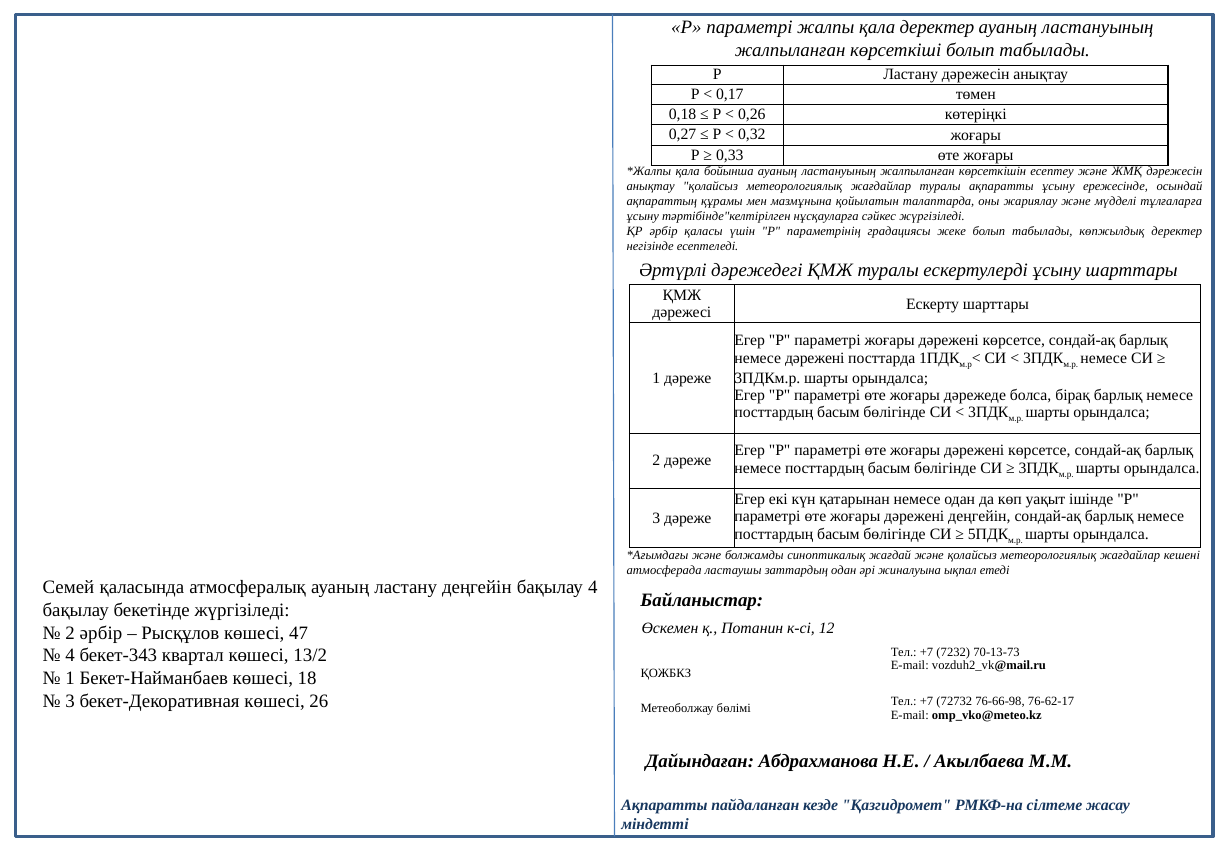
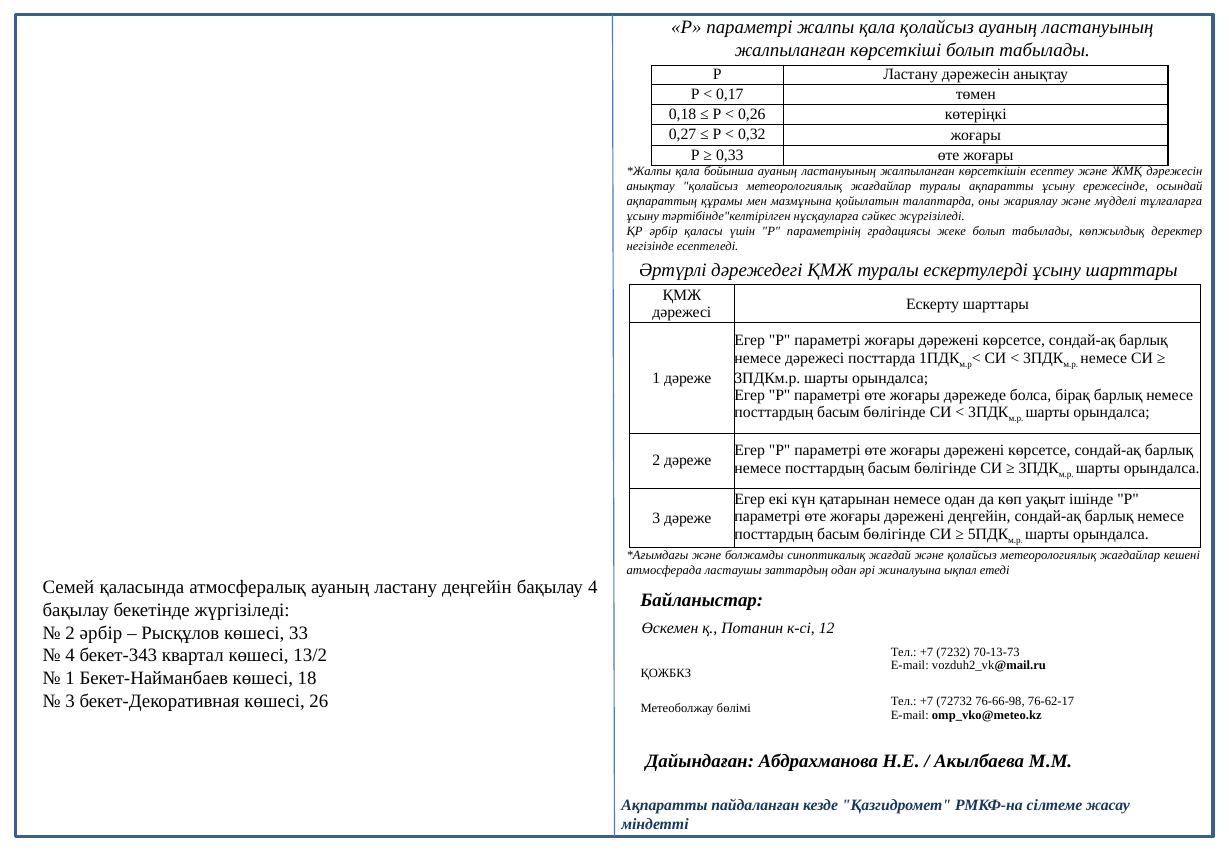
қала деректер: деректер -> қолайсыз (937, 28)
немесе дәрежені: дәрежені -> дәрежесі (815, 358)
47: 47 -> 33 (299, 633)
